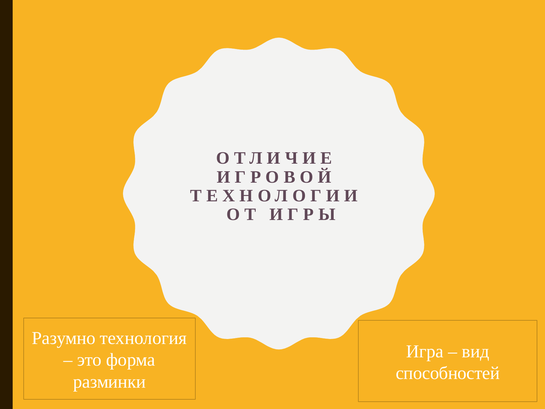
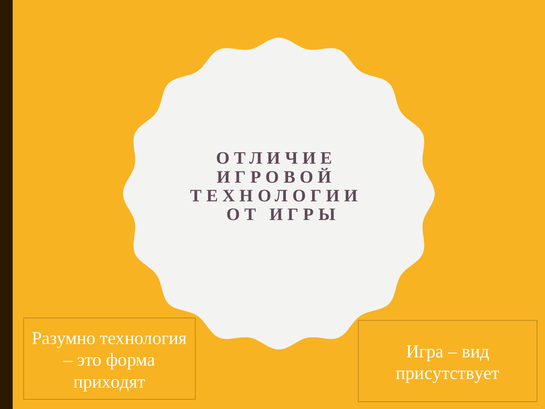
способностей: способностей -> присутствует (448, 373)
разминки: разминки -> приходят (109, 382)
